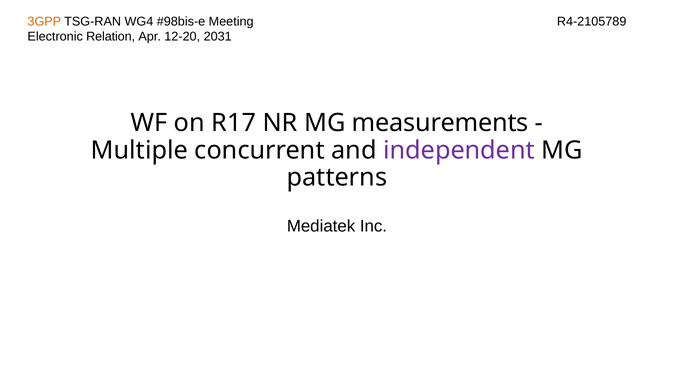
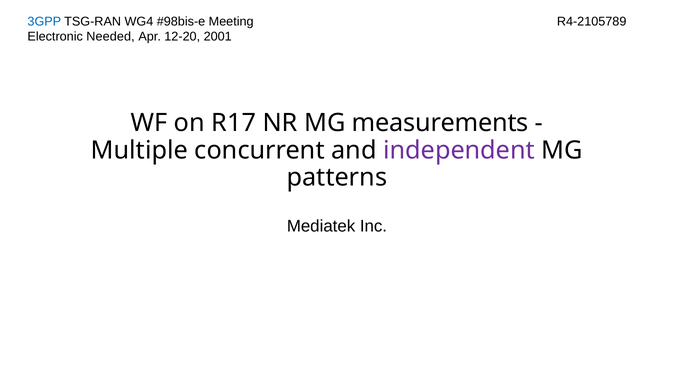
3GPP colour: orange -> blue (44, 21)
Relation: Relation -> Needed (111, 37)
2031: 2031 -> 2001 (218, 37)
